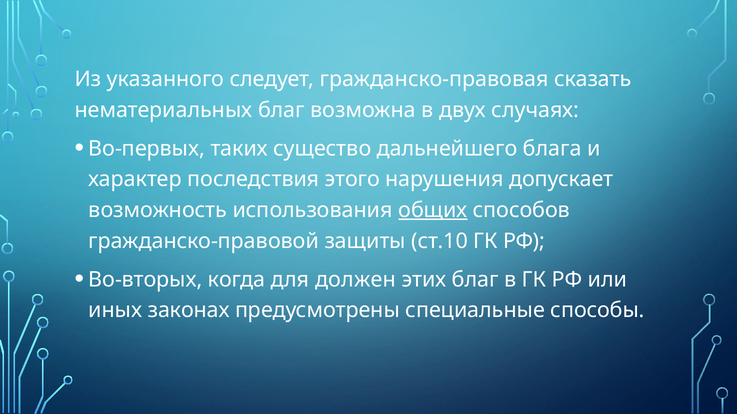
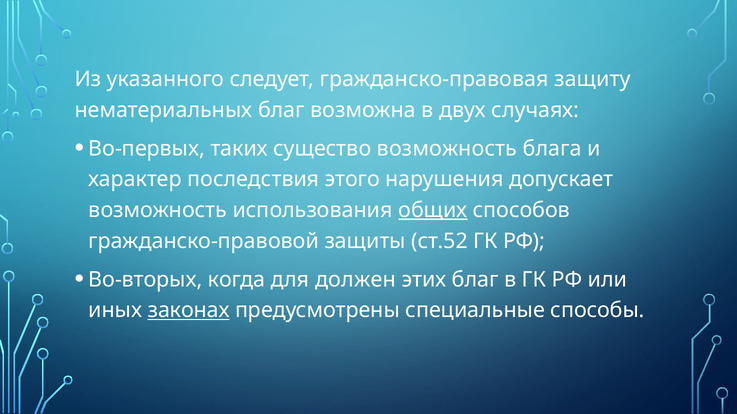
сказать: сказать -> защиту (593, 79)
существо дальнейшего: дальнейшего -> возможность (447, 149)
ст.10: ст.10 -> ст.52 (440, 241)
законах underline: none -> present (189, 311)
